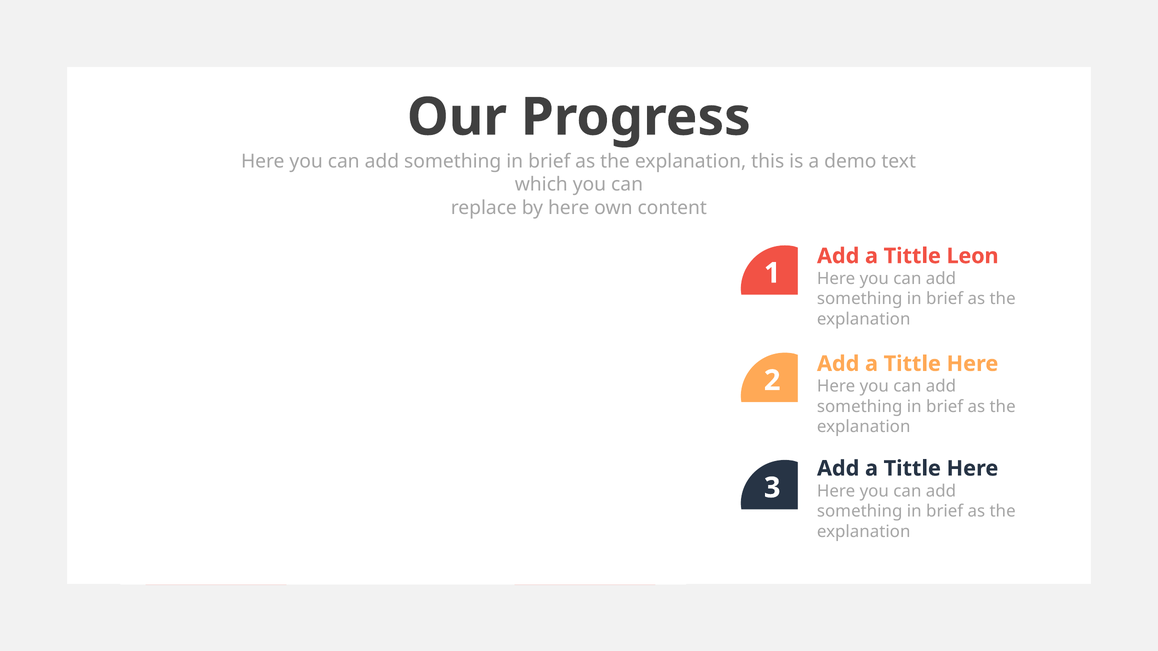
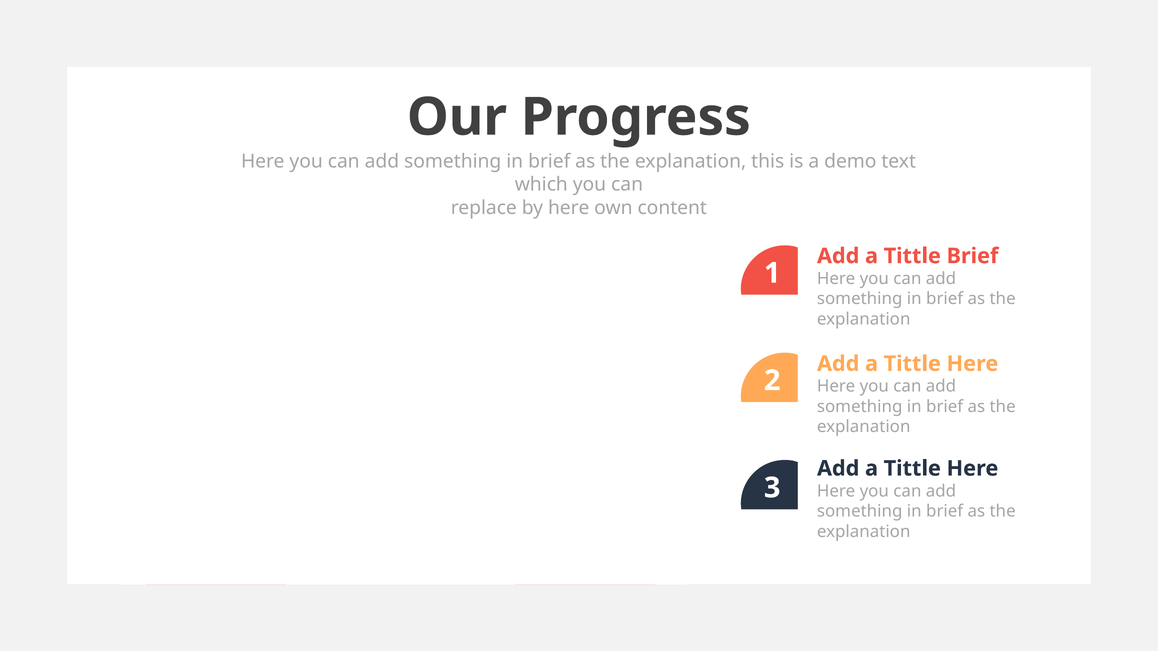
Tittle Leon: Leon -> Brief (972, 256)
